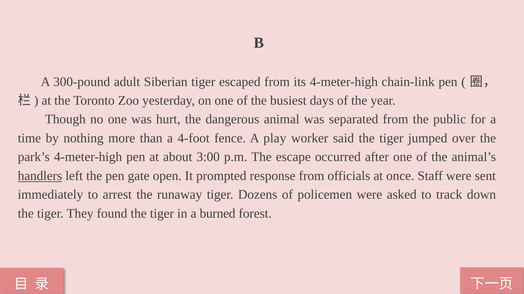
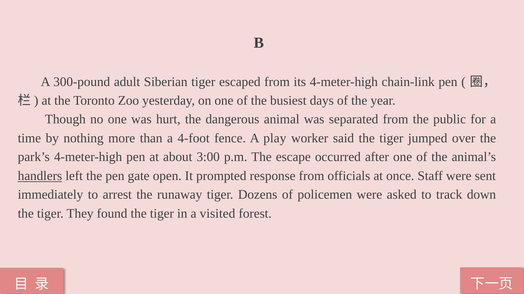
burned: burned -> visited (217, 214)
